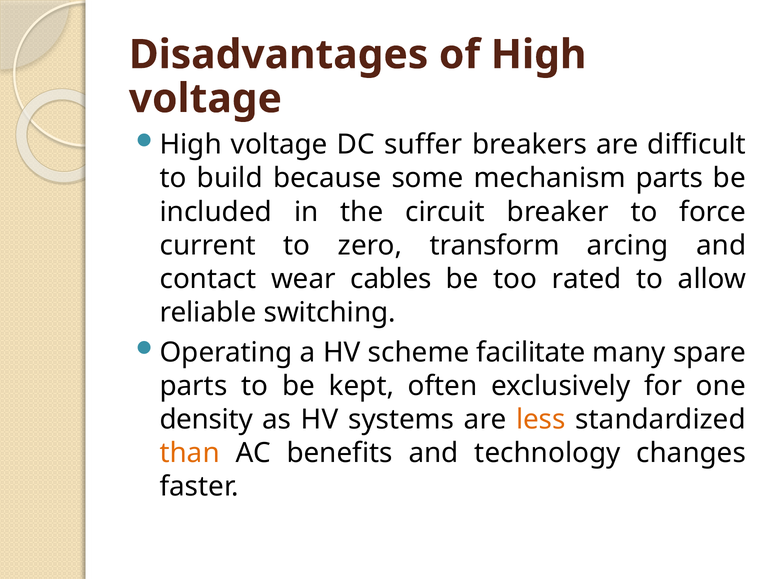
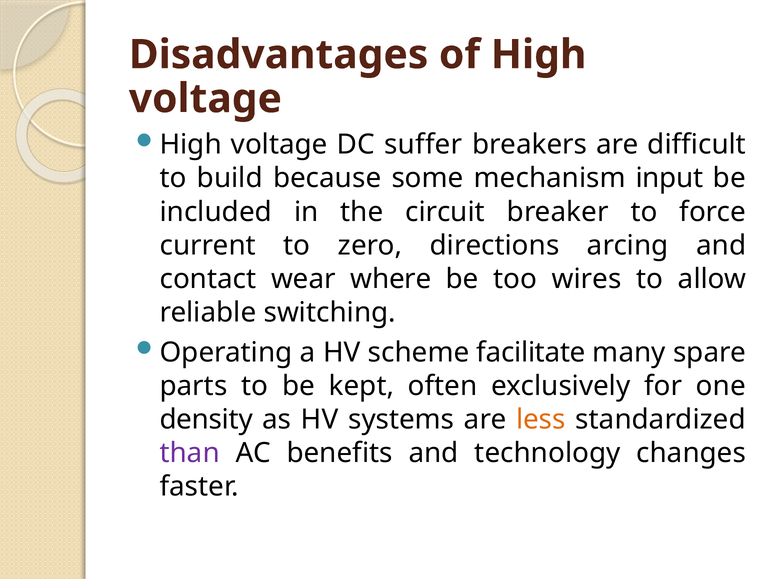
mechanism parts: parts -> input (669, 178)
transform: transform -> directions (495, 245)
cables: cables -> where (391, 279)
rated: rated -> wires (587, 279)
than colour: orange -> purple (190, 453)
